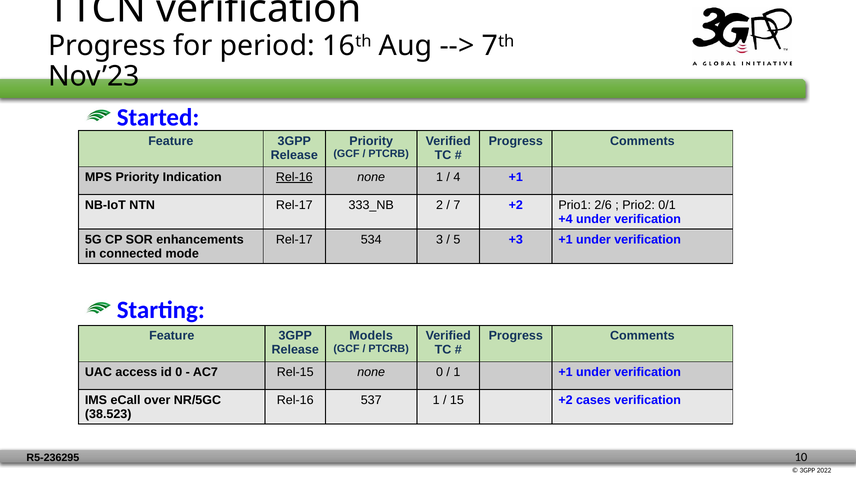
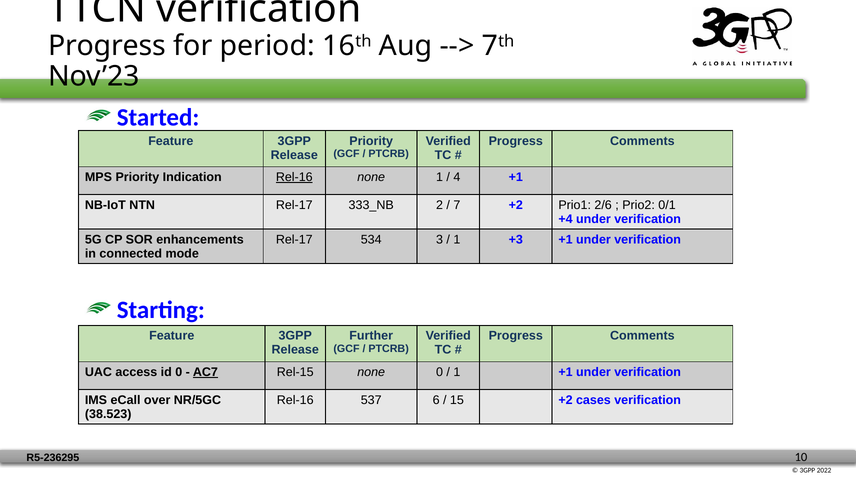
5: 5 -> 1 (457, 240)
Models: Models -> Further (371, 336)
AC7 underline: none -> present (205, 372)
537 1: 1 -> 6 (436, 400)
